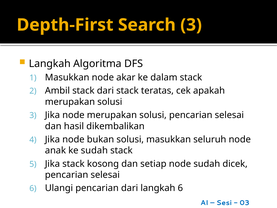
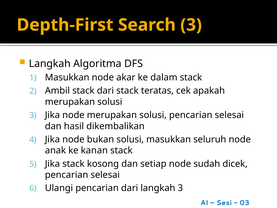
ke sudah: sudah -> kanan (94, 150)
langkah 6: 6 -> 3 (180, 188)
